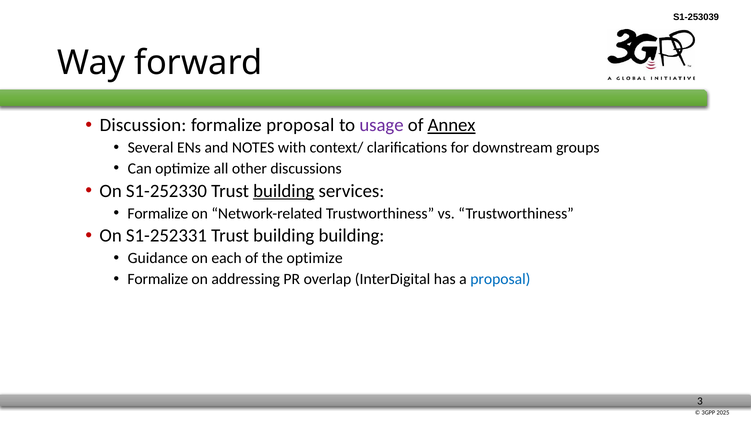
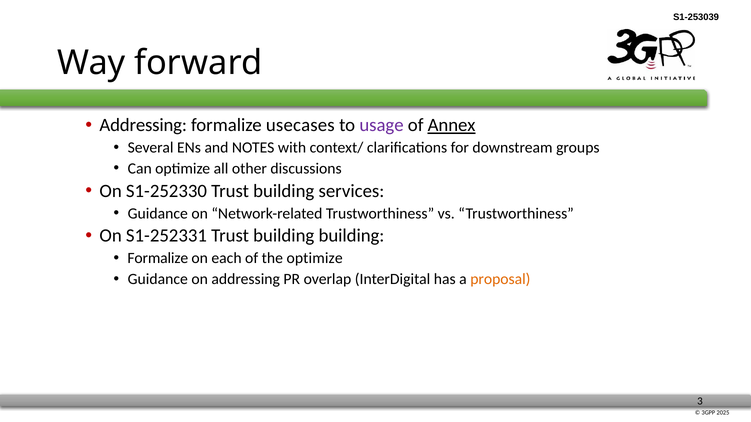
Discussion: Discussion -> Addressing (143, 125)
formalize proposal: proposal -> usecases (300, 125)
building underline: present -> none (284, 191)
Formalize: Formalize -> Guidance (158, 214)
Guidance: Guidance -> Formalize (158, 259)
Formalize: Formalize -> Guidance (158, 279)
proposal colour: blue -> orange (500, 279)
